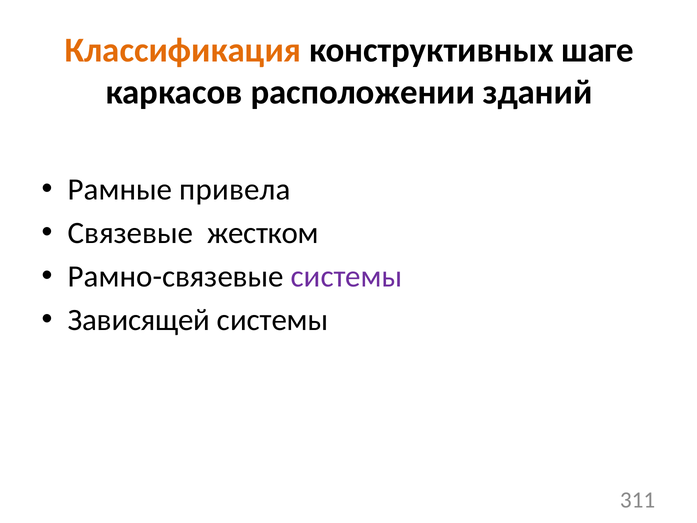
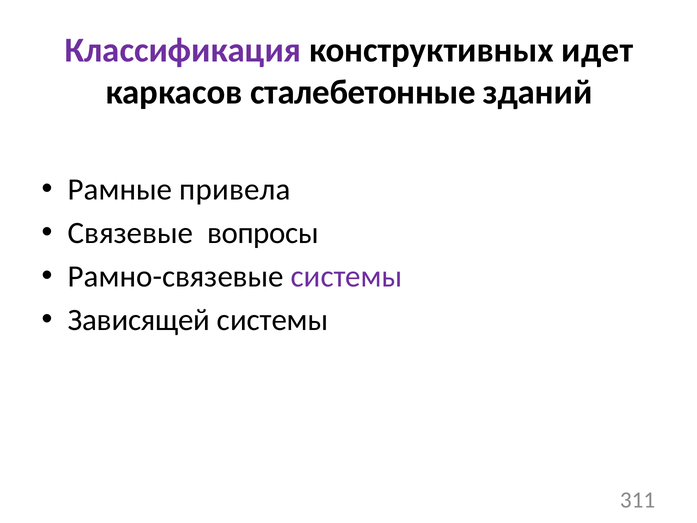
Классификация colour: orange -> purple (183, 50)
шаге: шаге -> идет (597, 50)
расположении: расположении -> сталебетонные (363, 92)
жестком: жестком -> вопросы (263, 233)
